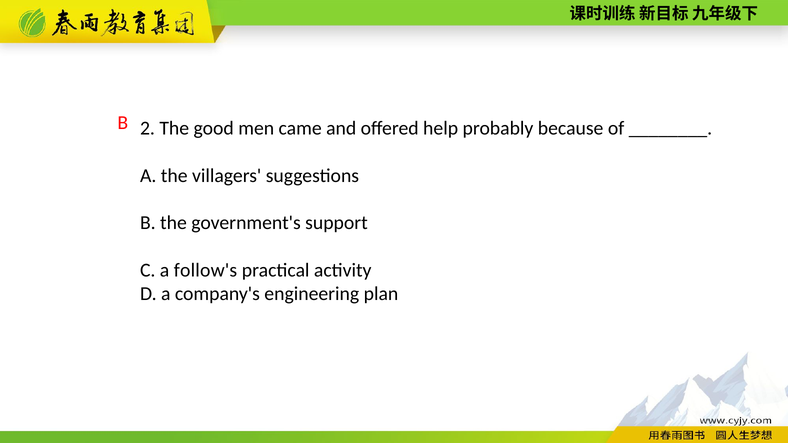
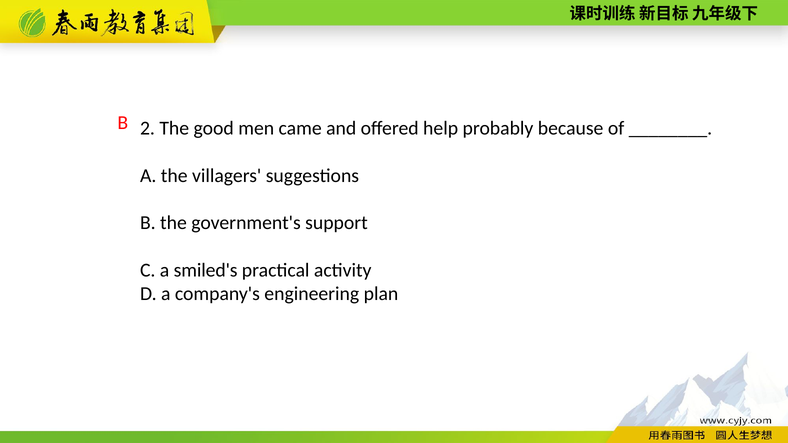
follow's: follow's -> smiled's (206, 270)
